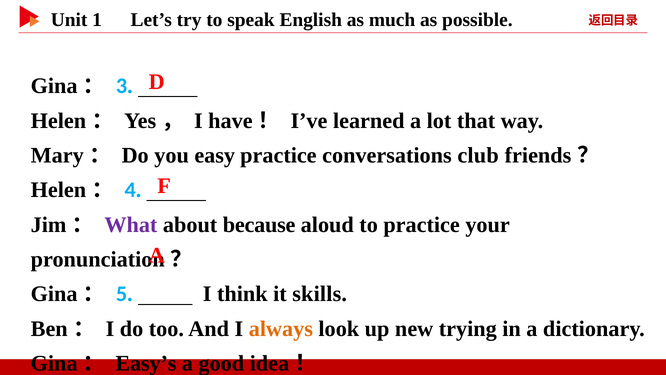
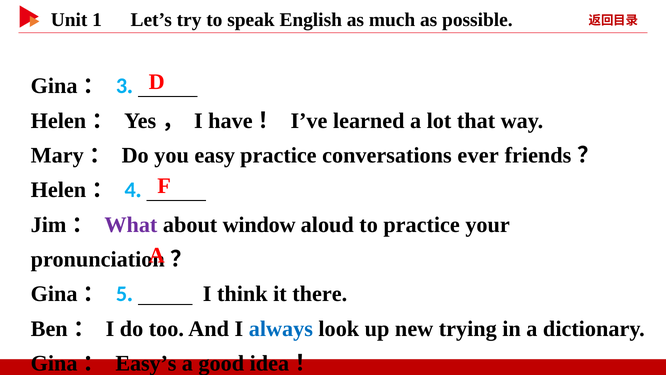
club: club -> ever (478, 155)
because: because -> window (259, 224)
skills: skills -> there (320, 294)
always colour: orange -> blue (281, 328)
